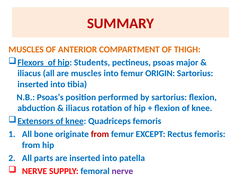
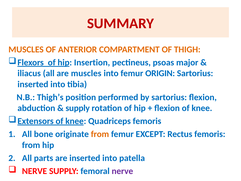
Students: Students -> Insertion (92, 62)
Psoas’s: Psoas’s -> Thigh’s (50, 97)
iliacus: iliacus -> supply (78, 108)
from colour: red -> orange (100, 134)
